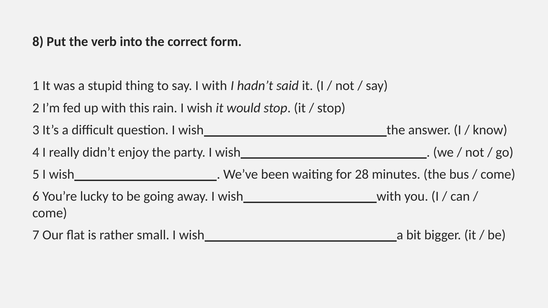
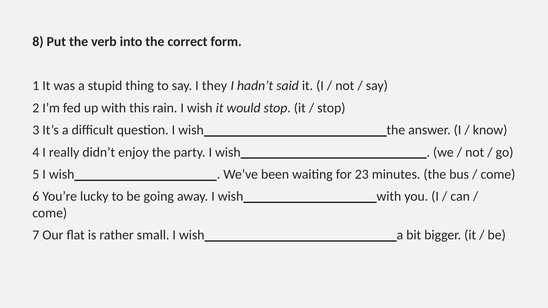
I with: with -> they (214, 86)
28: 28 -> 23 (362, 174)
